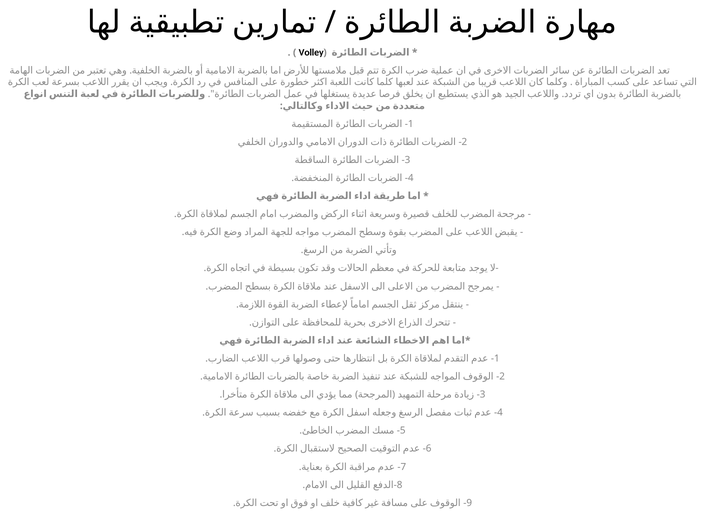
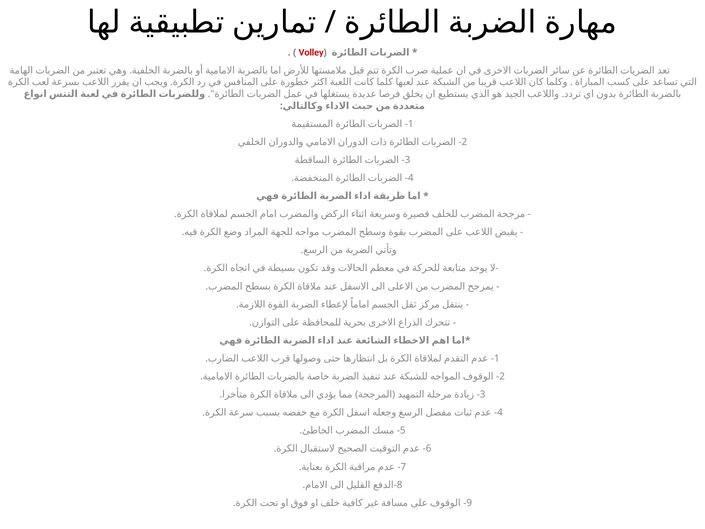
Volley colour: black -> red (311, 52)
